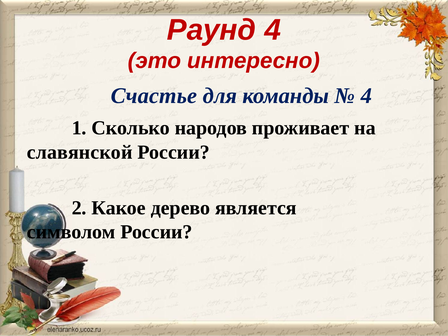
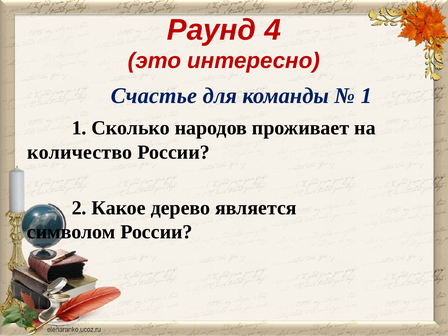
4: 4 -> 1 (366, 96)
славянской: славянской -> количество (80, 152)
